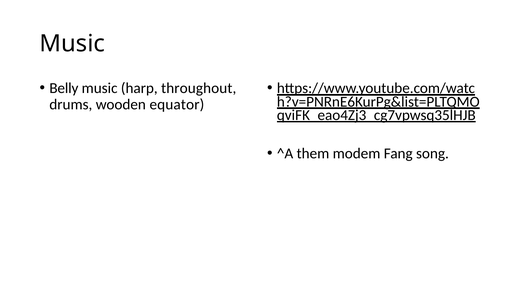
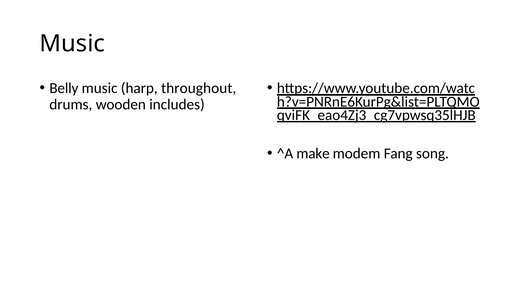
equator: equator -> includes (177, 104)
them: them -> make (313, 153)
